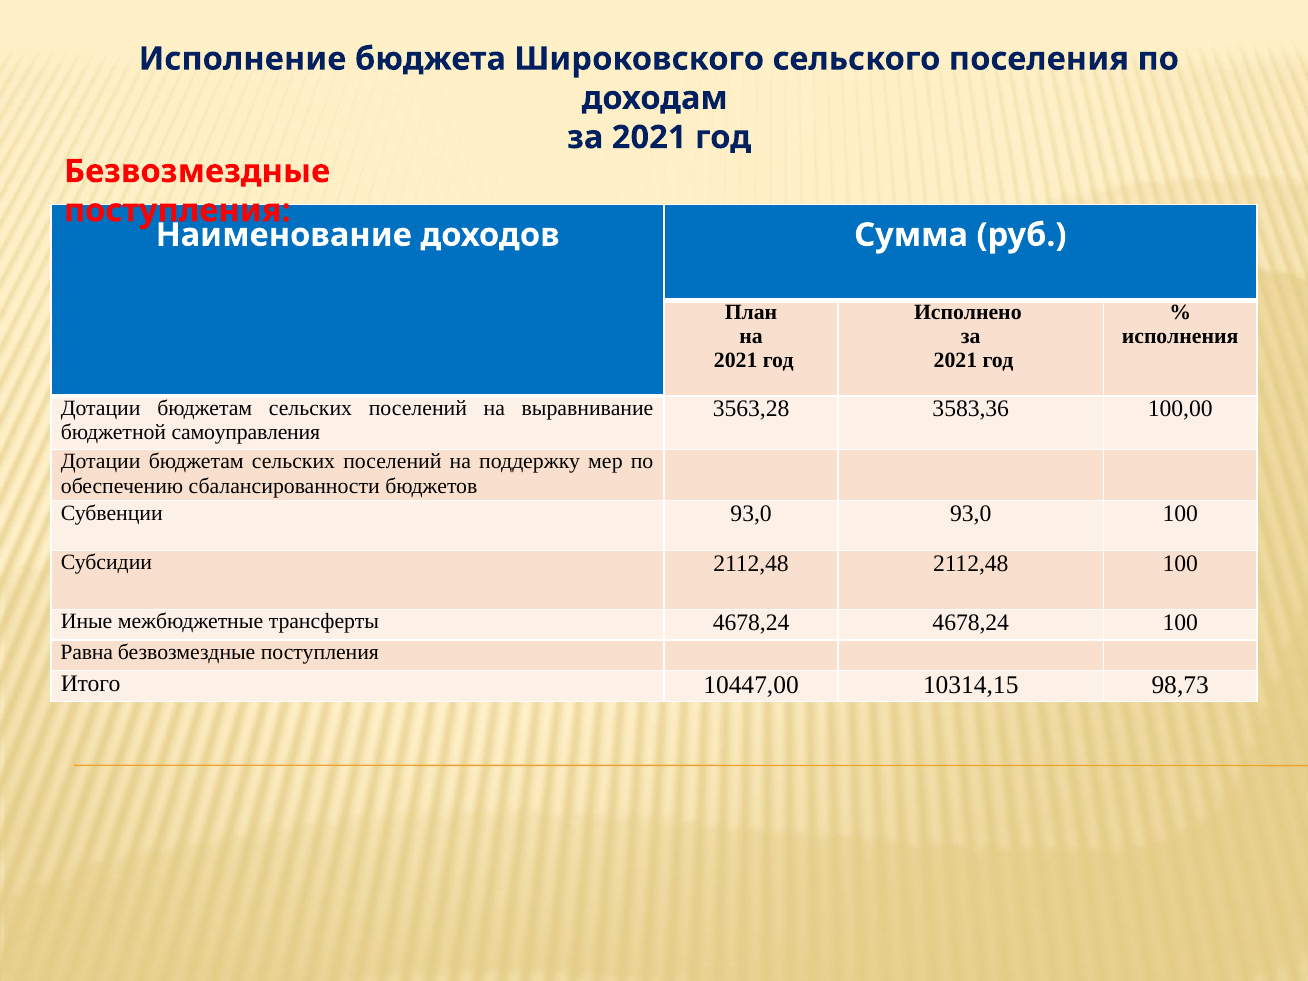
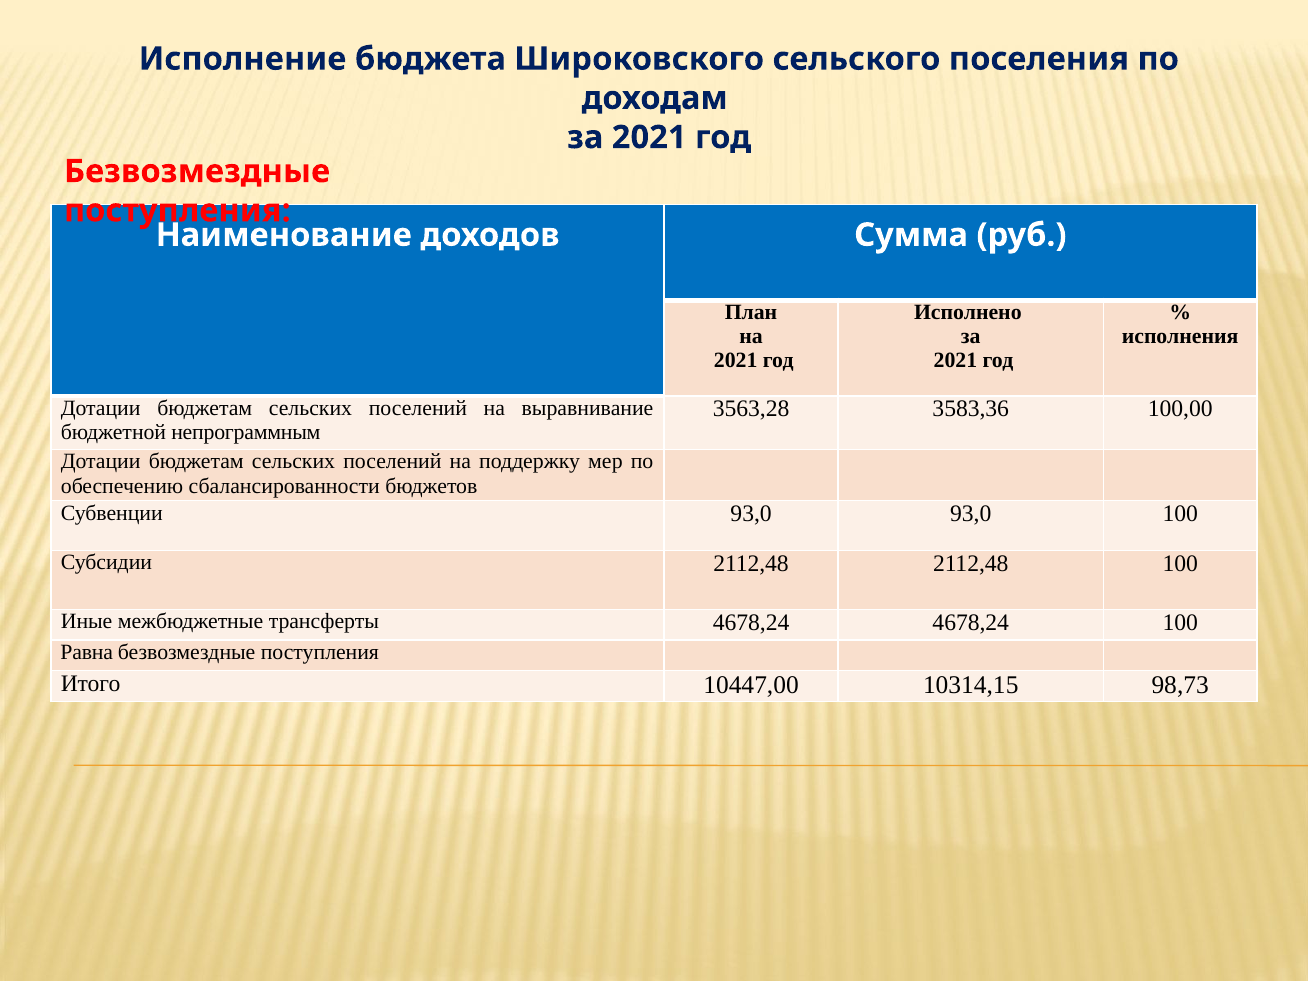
самоуправления: самоуправления -> непрограммным (246, 432)
